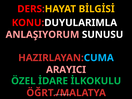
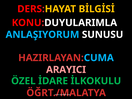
ANLAŞIYORUM colour: pink -> light blue (42, 35)
